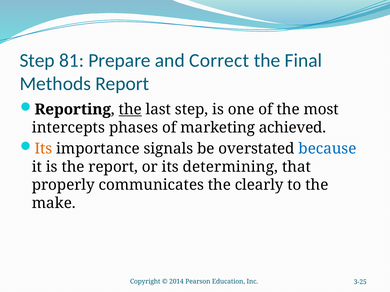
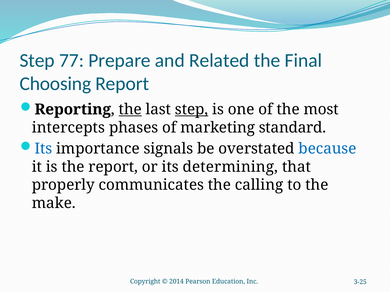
81: 81 -> 77 (72, 60)
Correct: Correct -> Related (219, 60)
Methods: Methods -> Choosing (55, 84)
step underline: none -> present (192, 110)
achieved: achieved -> standard (292, 128)
Its colour: orange -> blue (43, 149)
clearly: clearly -> calling (259, 185)
